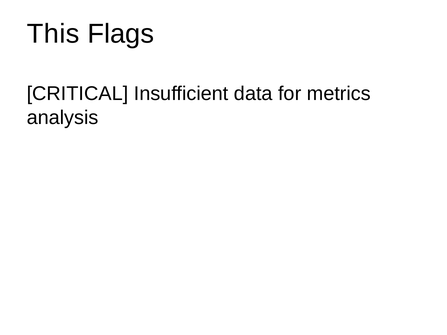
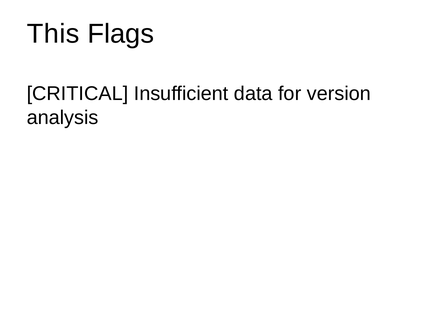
metrics: metrics -> version (339, 94)
